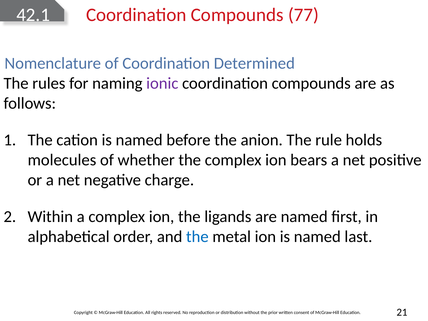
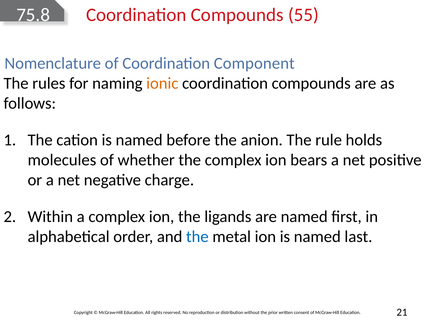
42.1: 42.1 -> 75.8 (33, 15)
77: 77 -> 55 (303, 15)
Determined: Determined -> Component (254, 63)
ionic colour: purple -> orange (162, 83)
